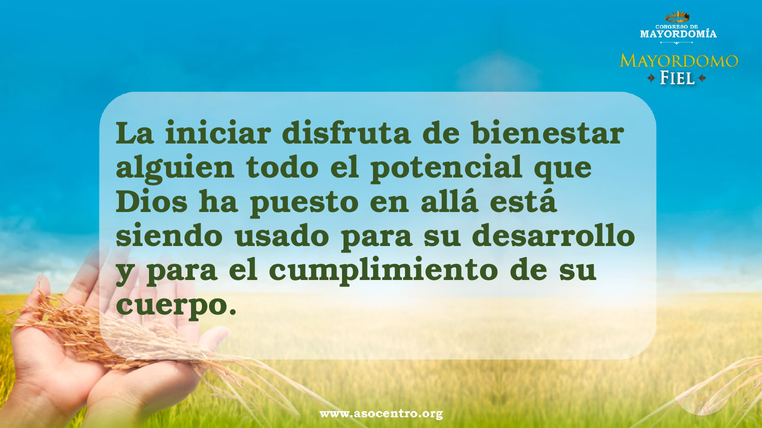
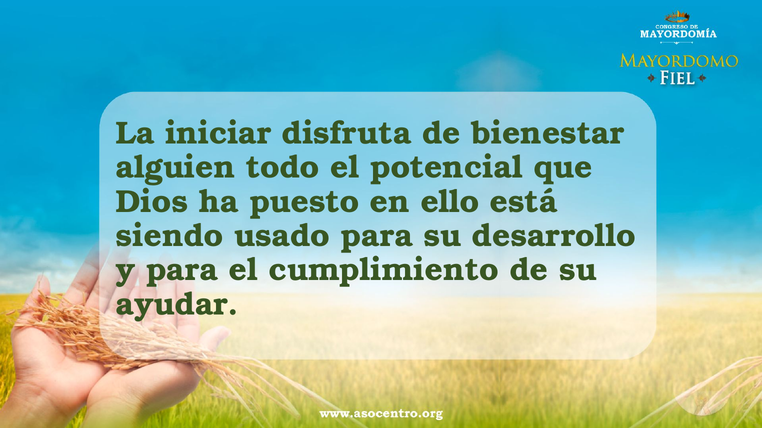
allá: allá -> ello (450, 202)
cuerpo: cuerpo -> ayudar (177, 305)
